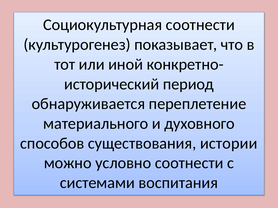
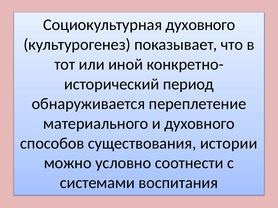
Социокультурная соотнести: соотнести -> духовного (200, 25)
